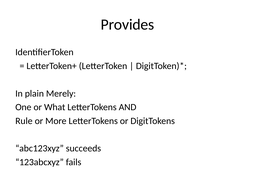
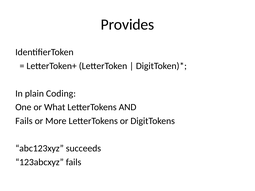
Merely: Merely -> Coding (61, 94)
Rule: Rule -> Fails (24, 121)
